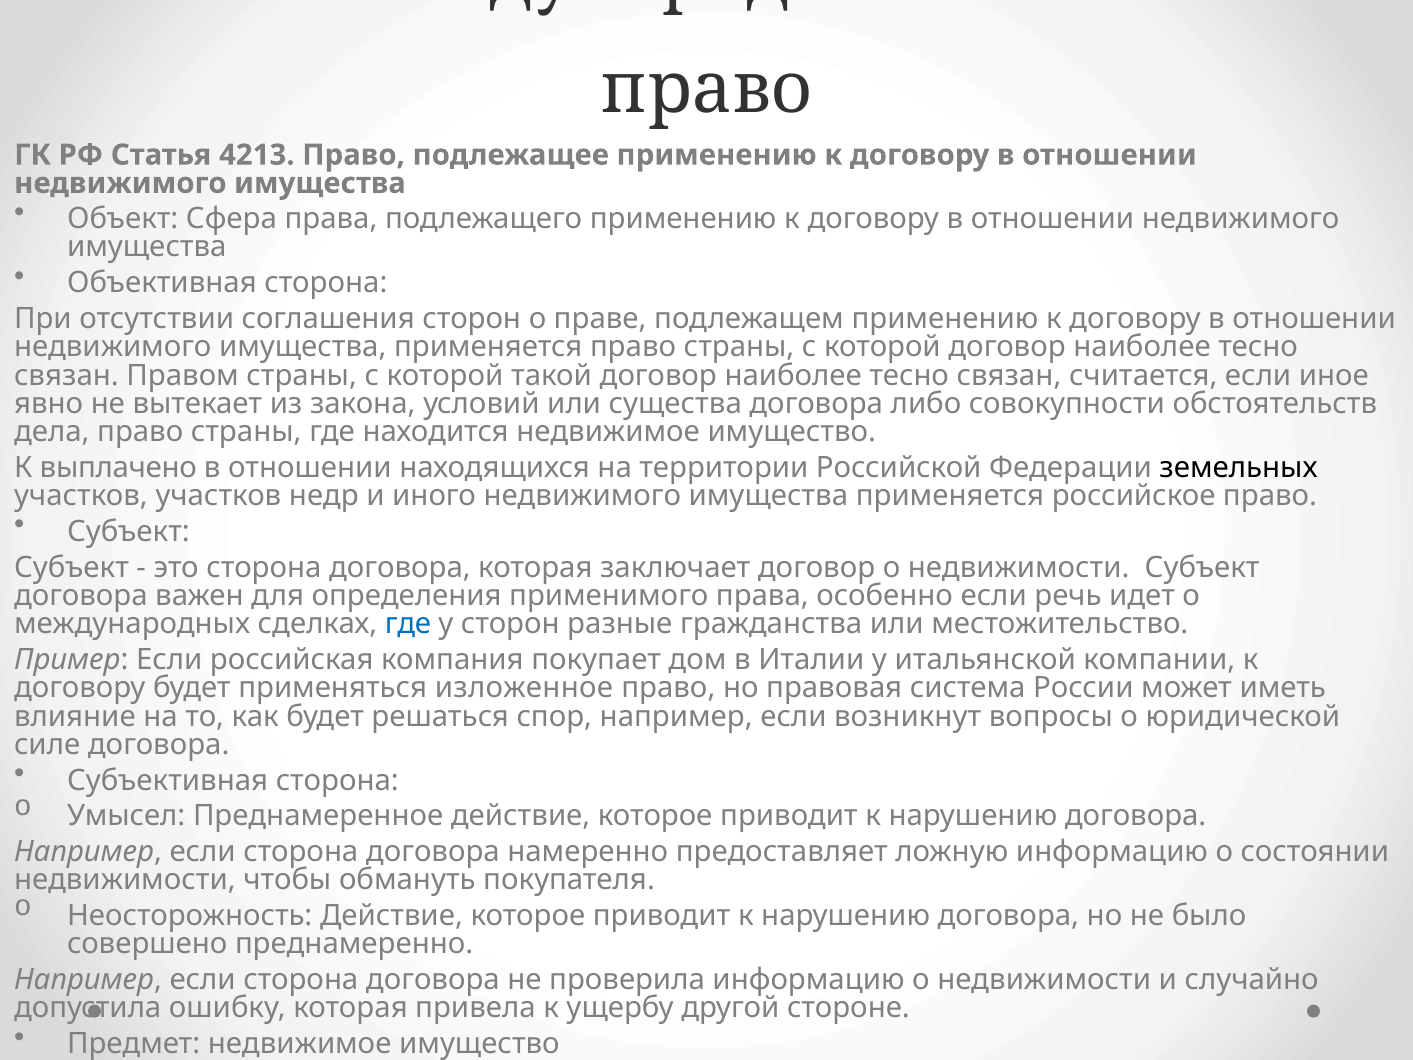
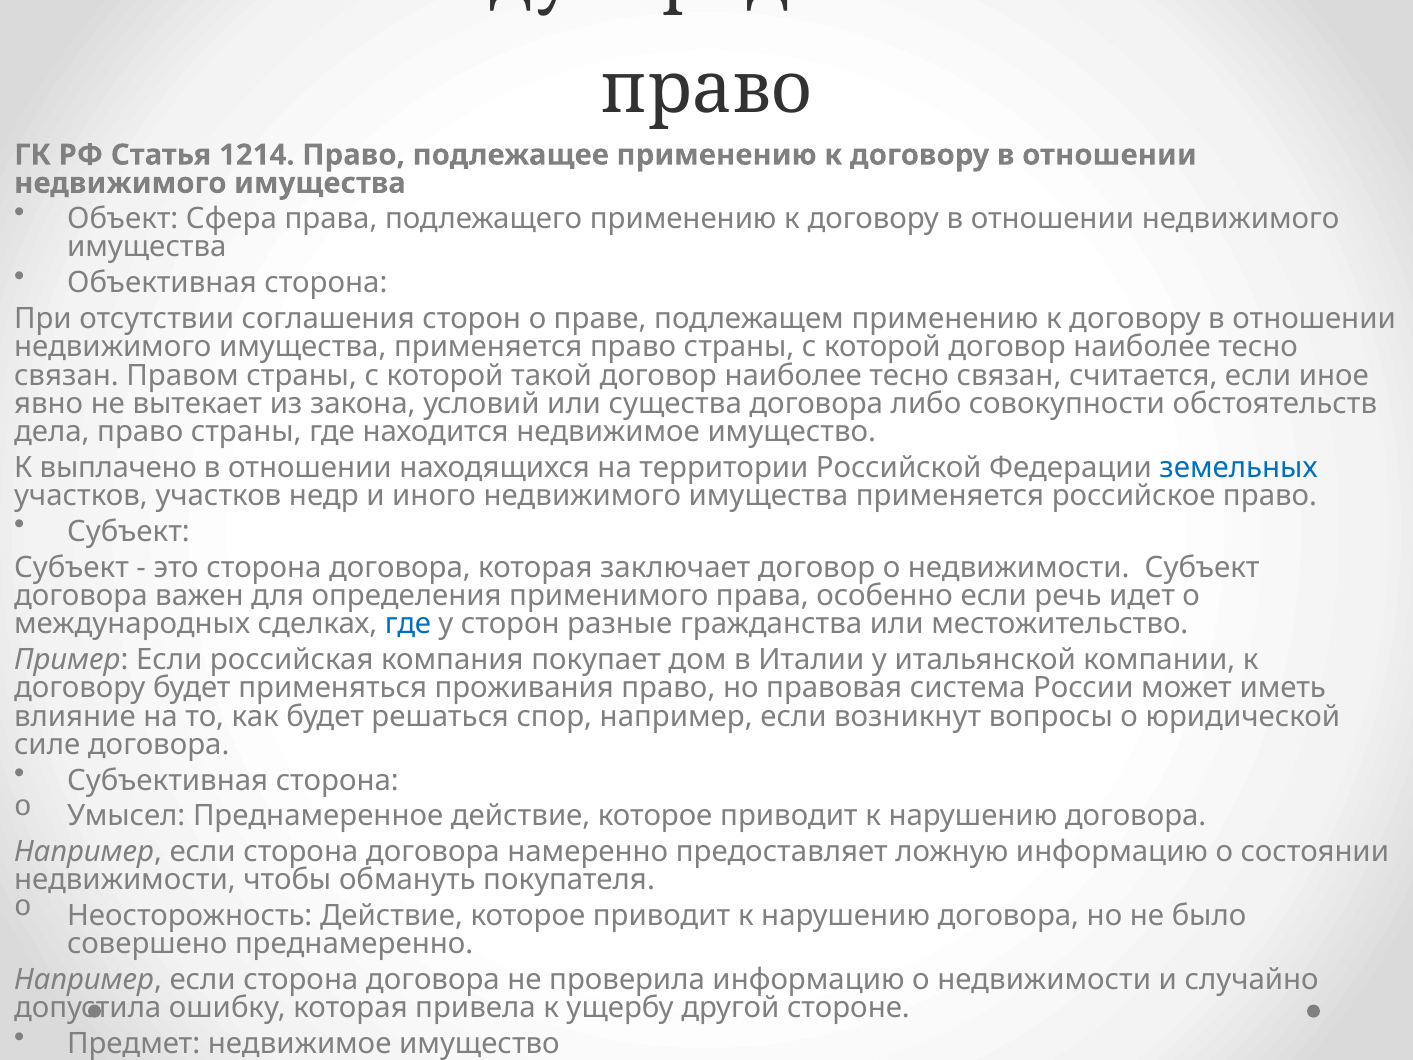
4213: 4213 -> 1214 (257, 155)
земельных colour: black -> blue (1239, 468)
изложенное: изложенное -> проживания (524, 688)
